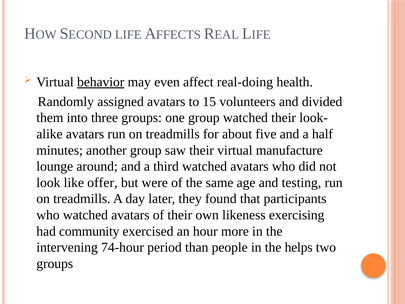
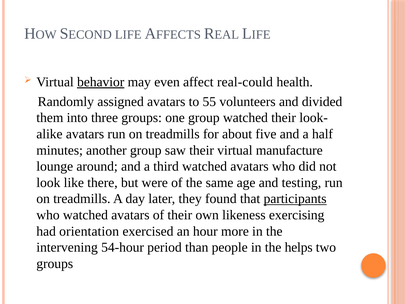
real-doing: real-doing -> real-could (245, 82)
15: 15 -> 55 (209, 101)
offer: offer -> there (102, 182)
participants underline: none -> present (295, 199)
community: community -> orientation (89, 231)
74-hour: 74-hour -> 54-hour (123, 247)
